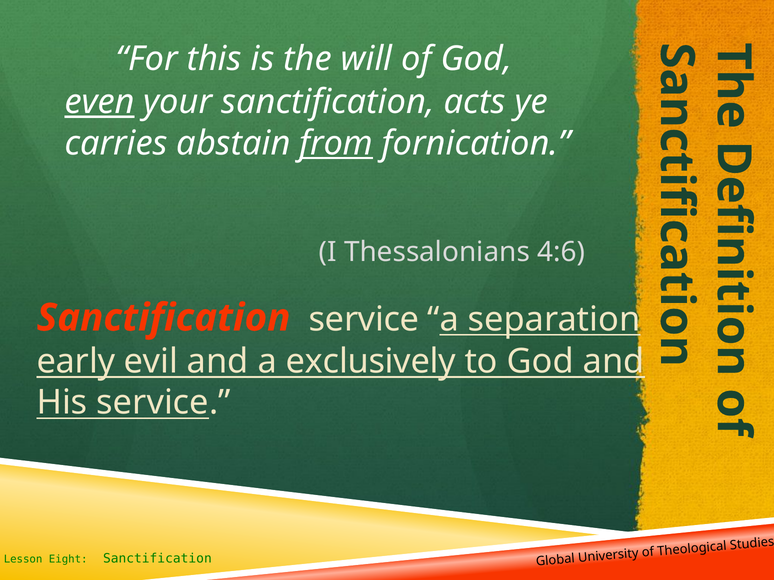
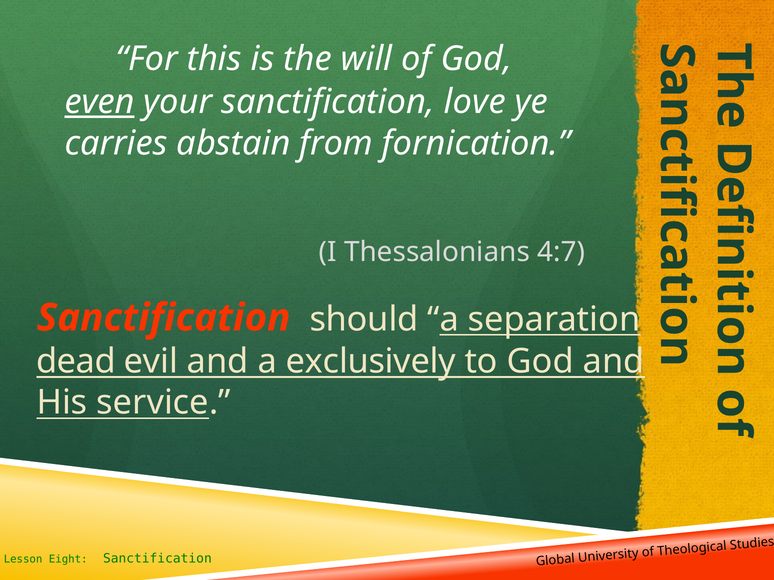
acts: acts -> love (475, 102)
from underline: present -> none (336, 143)
4:6: 4:6 -> 4:7 (561, 252)
Sanctification service: service -> should (364, 319)
early: early -> dead (76, 362)
